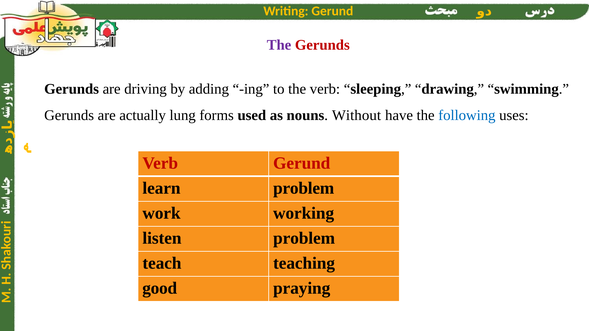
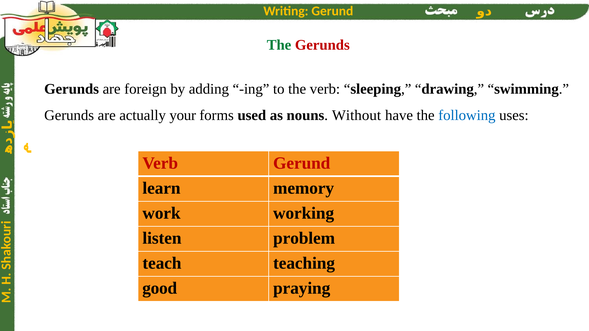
The colour: purple -> green (279, 45)
driving: driving -> foreign (146, 89)
lung: lung -> your (183, 116)
learn problem: problem -> memory (304, 188)
